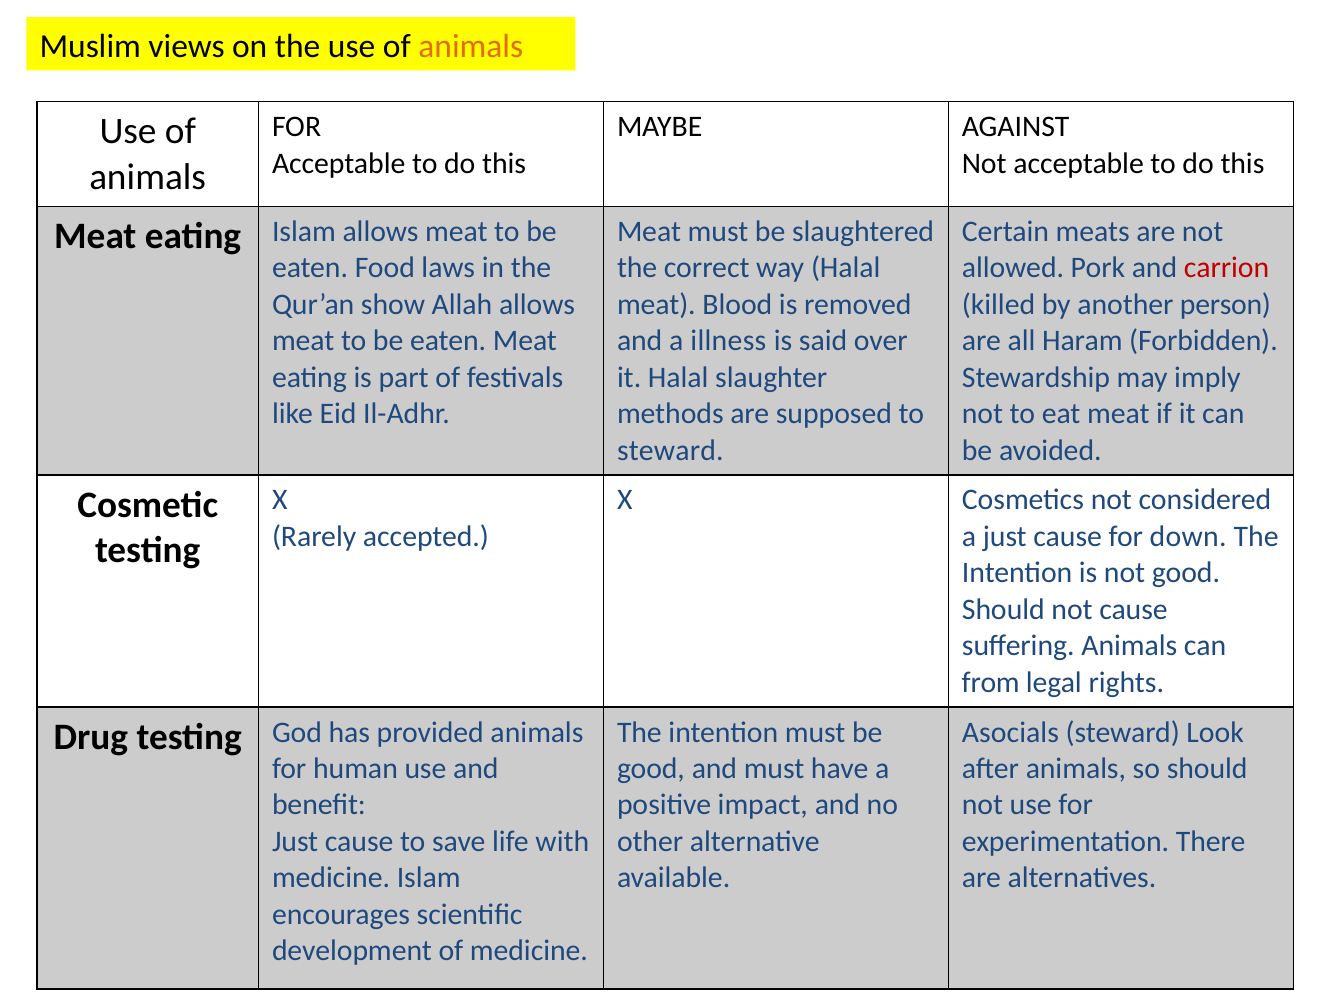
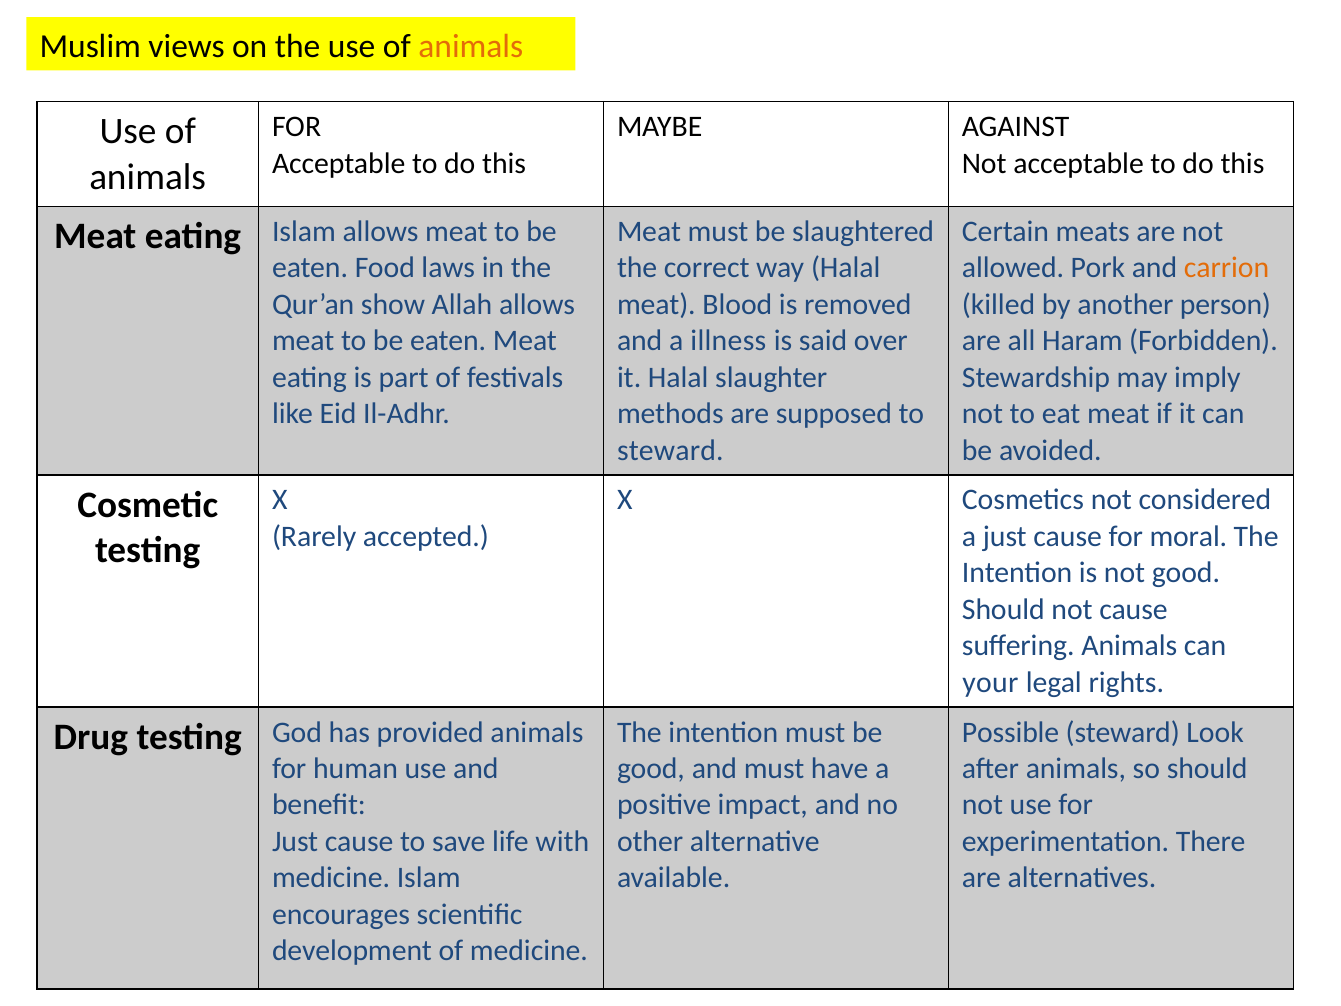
carrion colour: red -> orange (1226, 268)
down: down -> moral (1188, 536)
from: from -> your (990, 682)
Asocials: Asocials -> Possible (1011, 732)
